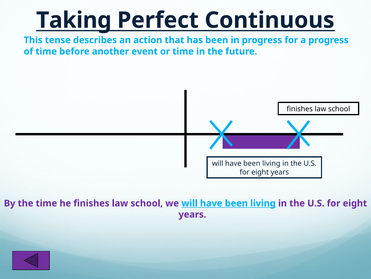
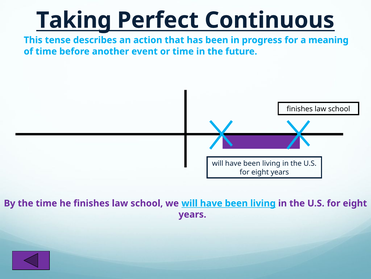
a progress: progress -> meaning (328, 40)
